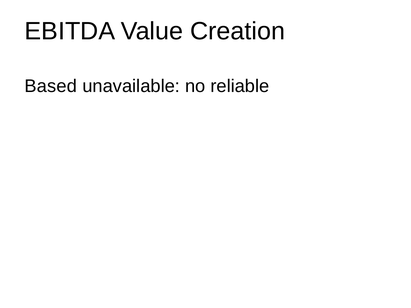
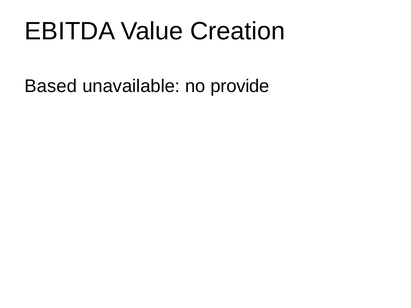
reliable: reliable -> provide (240, 86)
